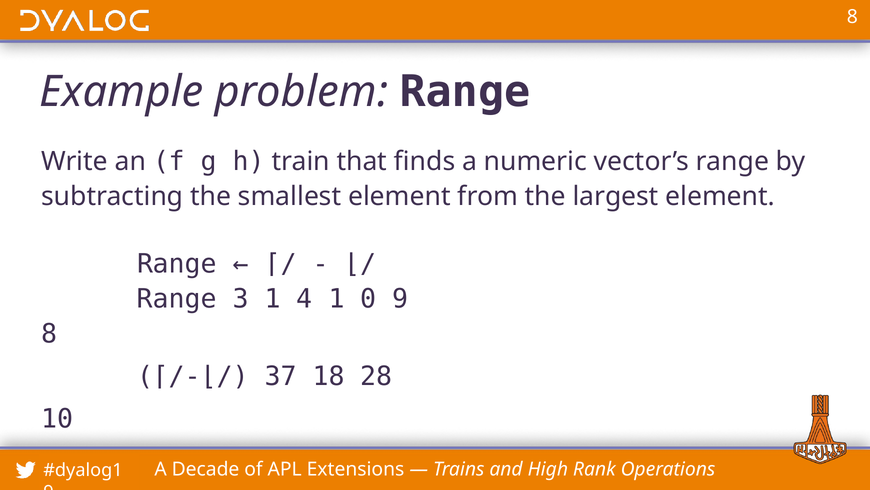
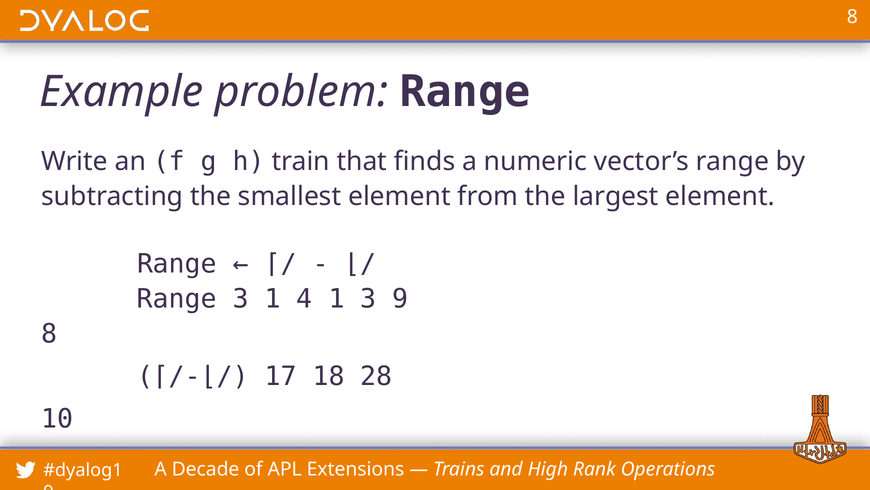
1 0: 0 -> 3 (368, 299)
37: 37 -> 17 (281, 376)
